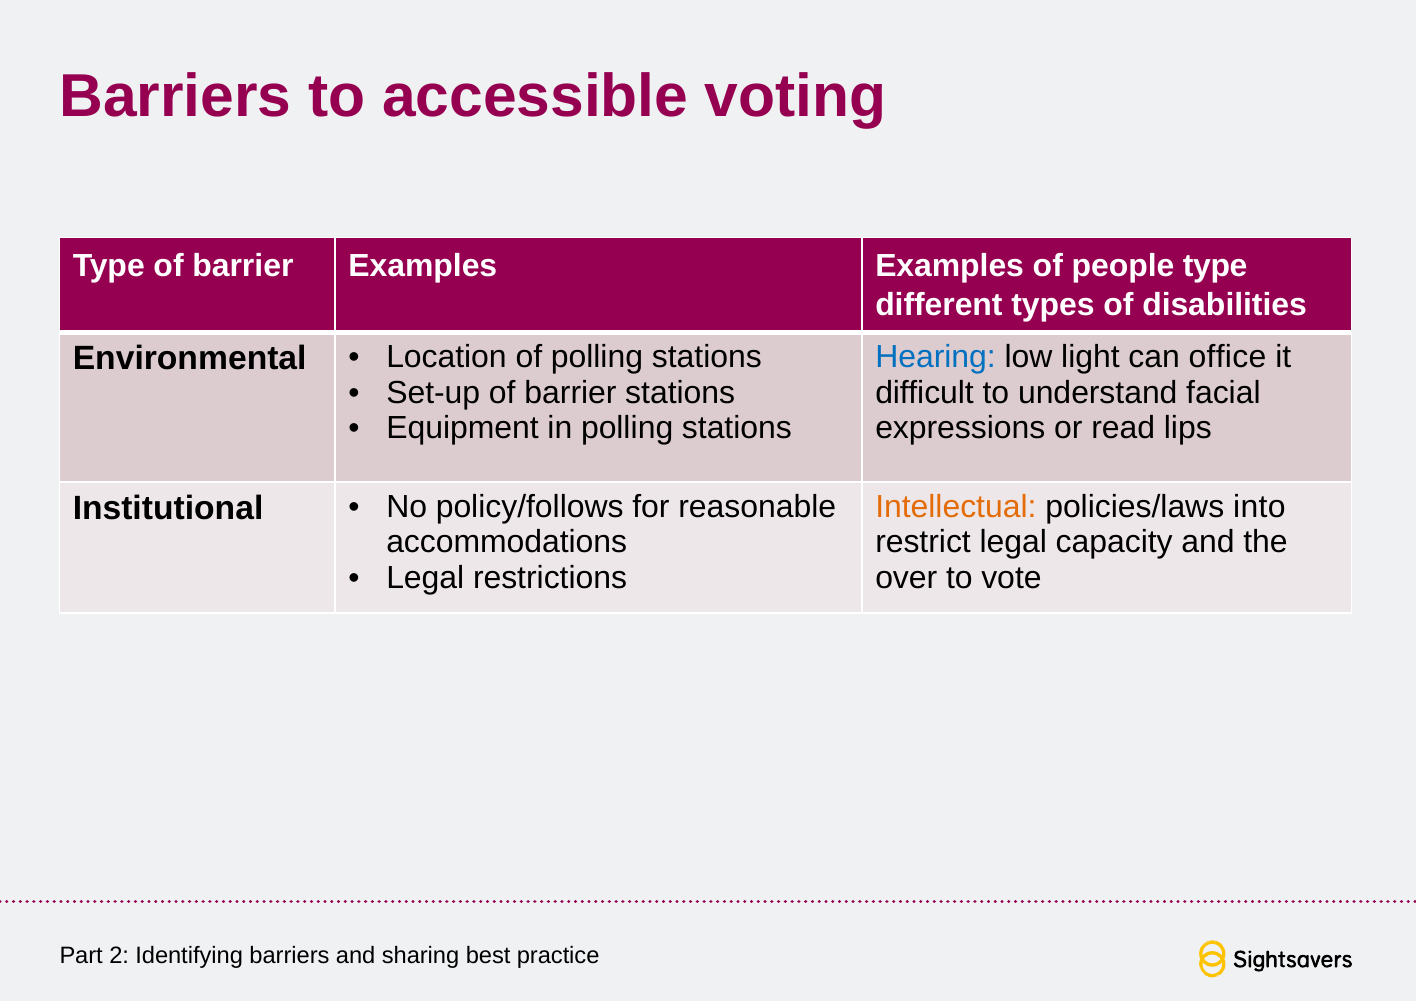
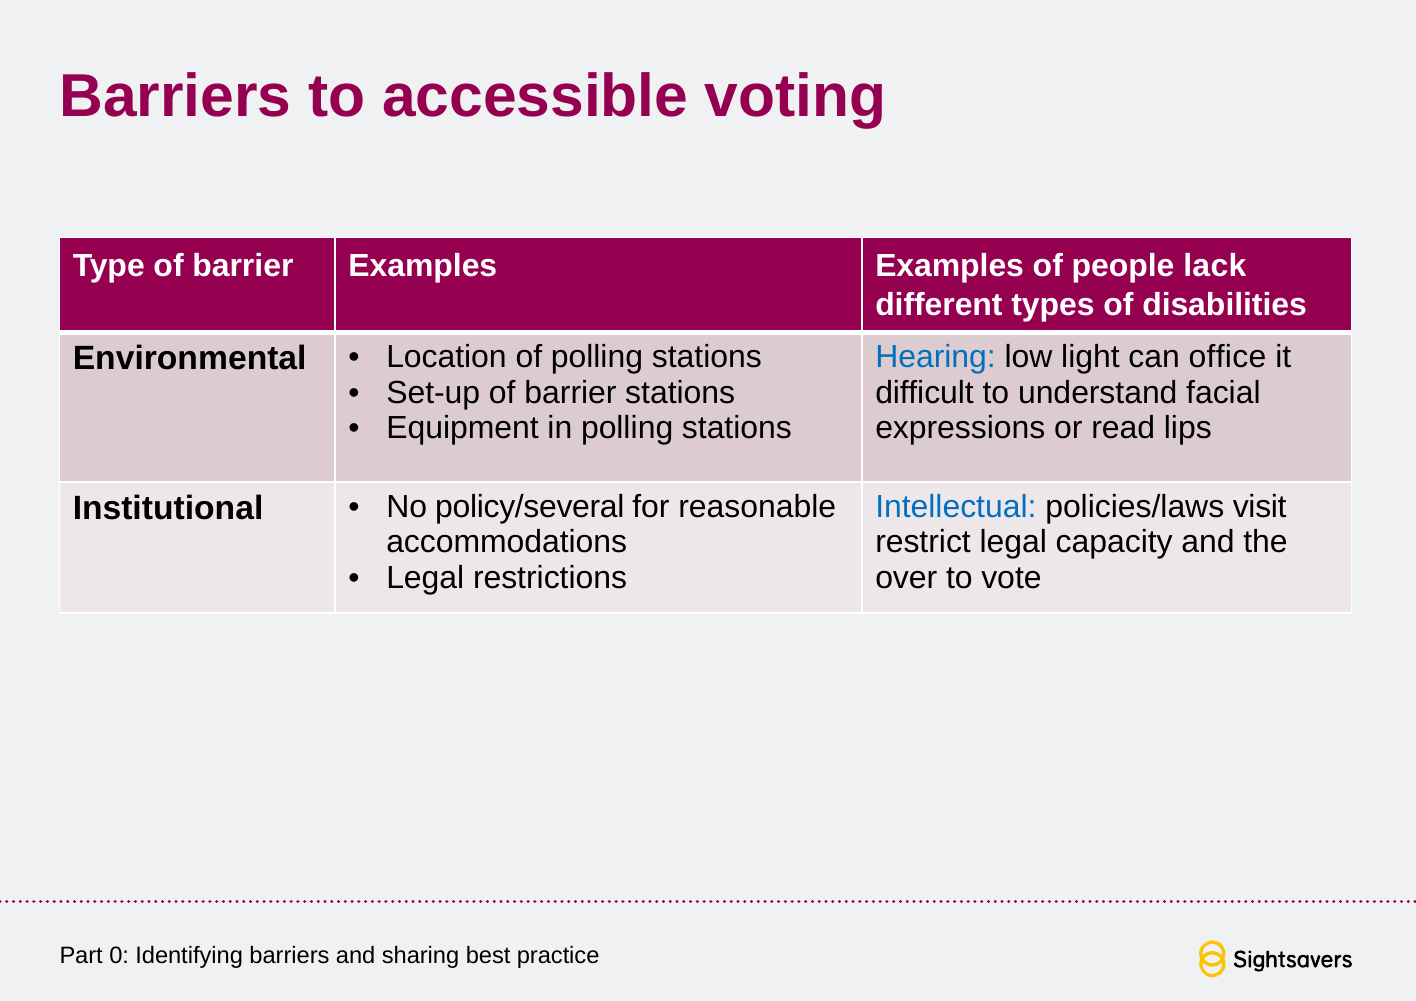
people type: type -> lack (1215, 266)
Intellectual colour: orange -> blue (956, 507)
into: into -> visit (1260, 507)
policy/follows: policy/follows -> policy/several (530, 507)
2: 2 -> 0 (119, 955)
